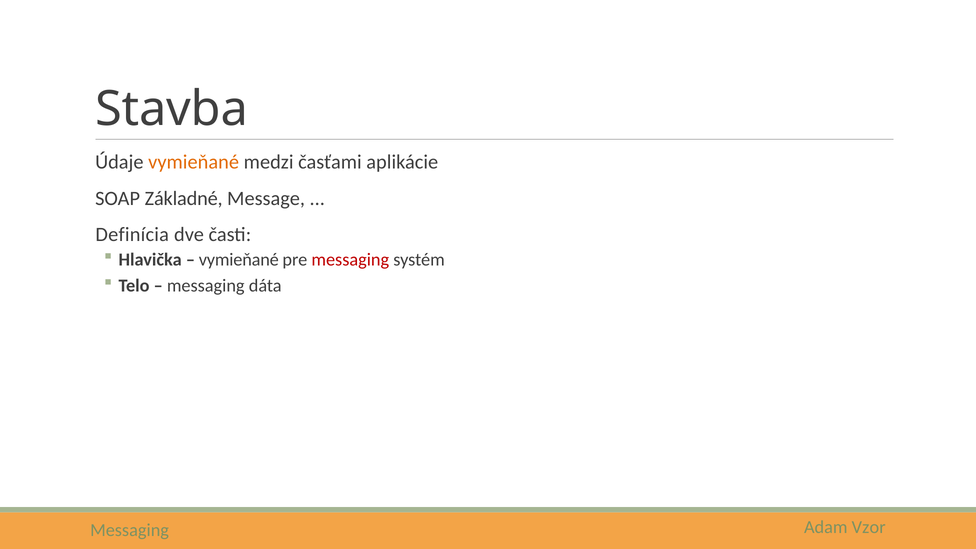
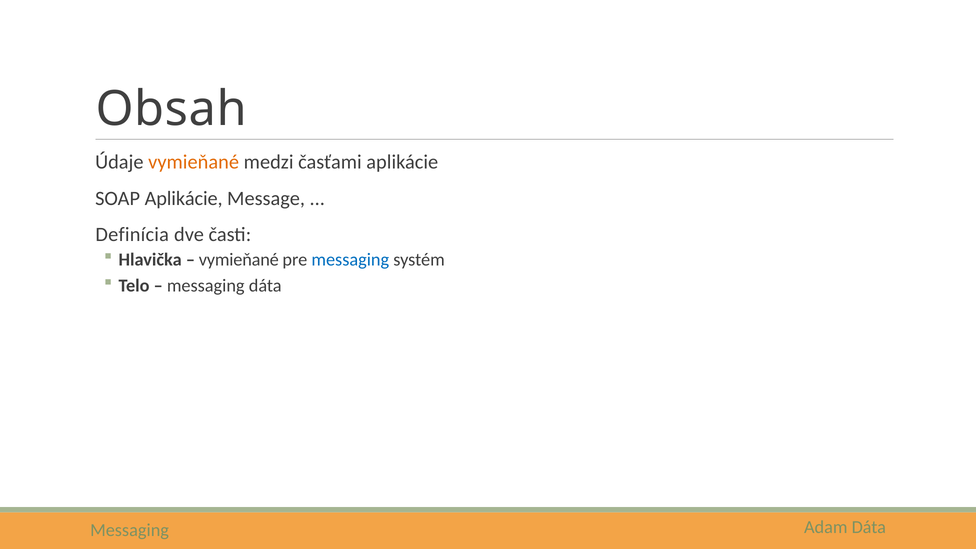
Stavba: Stavba -> Obsah (171, 109)
SOAP Základné: Základné -> Aplikácie (184, 198)
messaging colour: red -> blue (350, 260)
Adam Vzor: Vzor -> Dáta (869, 527)
